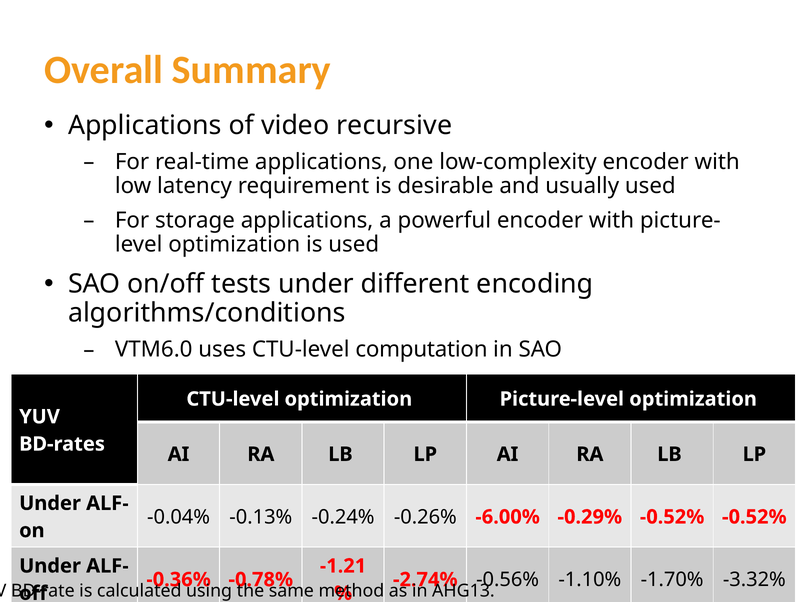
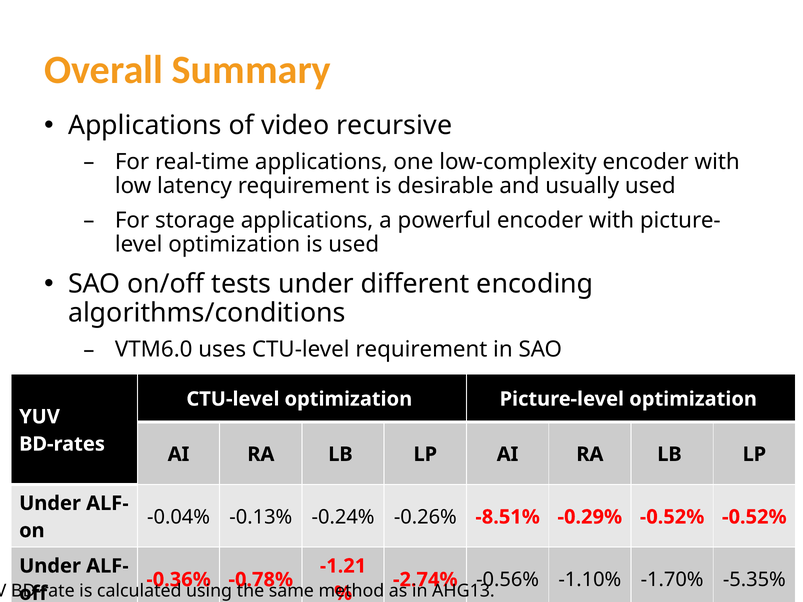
CTU-level computation: computation -> requirement (421, 350)
-6.00%: -6.00% -> -8.51% (508, 517)
-3.32%: -3.32% -> -5.35% (754, 580)
